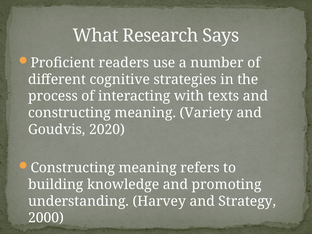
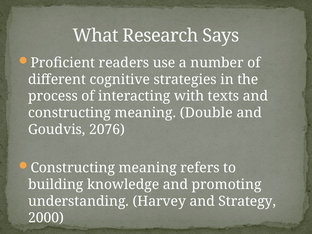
Variety: Variety -> Double (206, 113)
2020: 2020 -> 2076 (107, 129)
